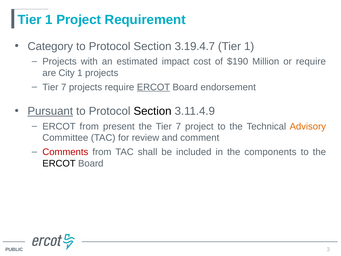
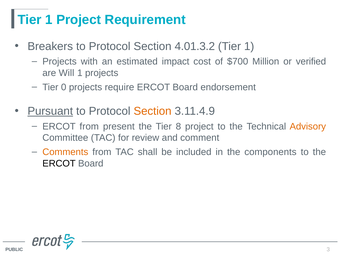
Category: Category -> Breakers (50, 46)
3.19.4.7: 3.19.4.7 -> 4.01.3.2 (195, 46)
$190: $190 -> $700 (238, 61)
or require: require -> verified (311, 61)
City: City -> Will (67, 73)
7: 7 -> 0 (64, 87)
ERCOT underline: present -> none (153, 87)
Section colour: black -> orange (153, 111)
the Tier 7: 7 -> 8 (178, 126)
Comments colour: red -> orange (65, 152)
